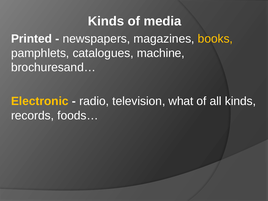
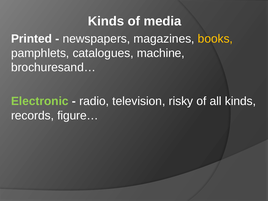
Electronic colour: yellow -> light green (40, 101)
what: what -> risky (181, 101)
foods…: foods… -> figure… (78, 115)
